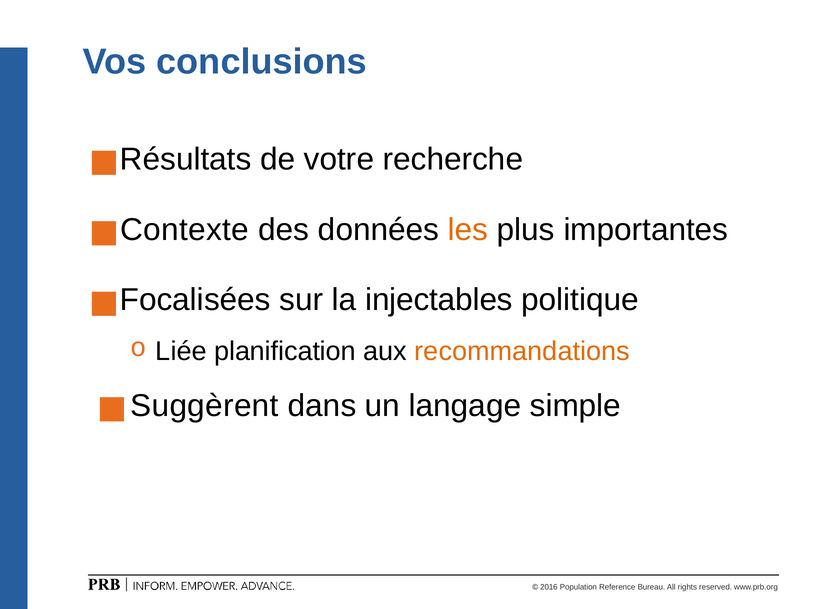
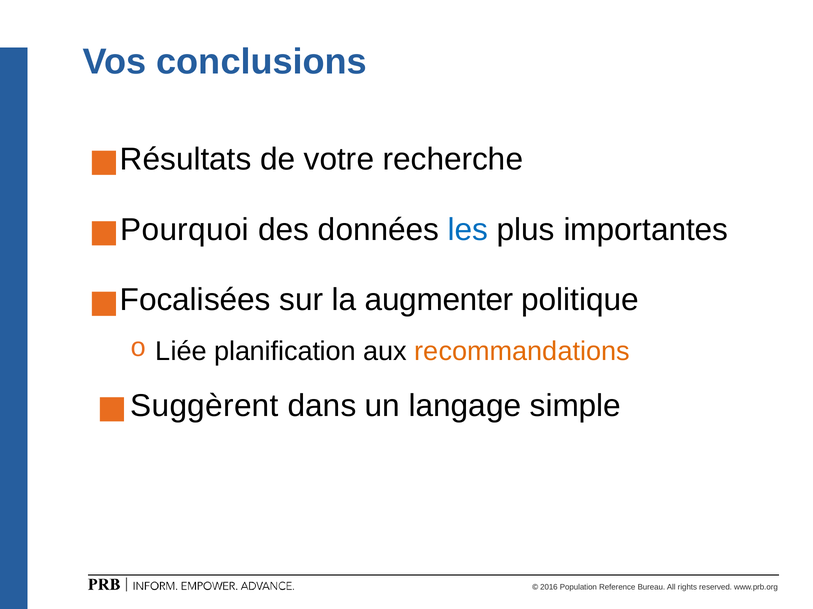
Contexte: Contexte -> Pourquoi (185, 230)
les colour: orange -> blue (468, 230)
injectables: injectables -> augmenter (439, 300)
